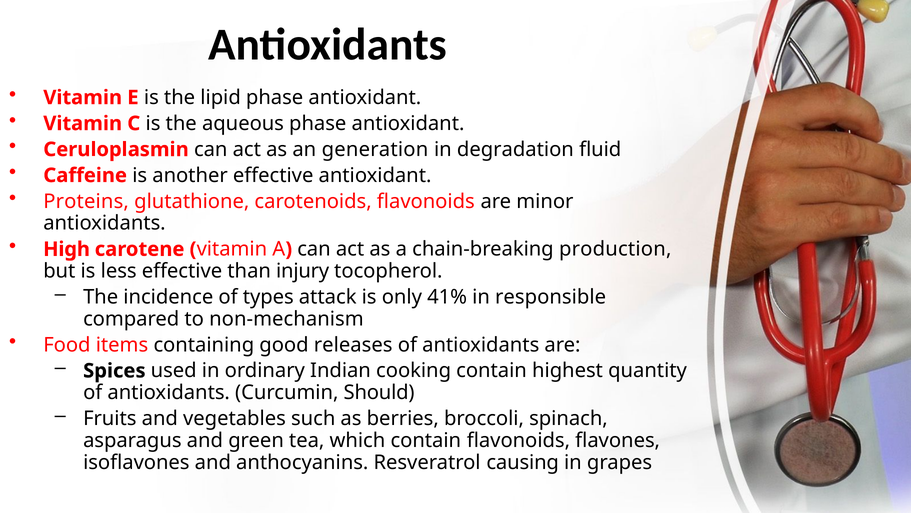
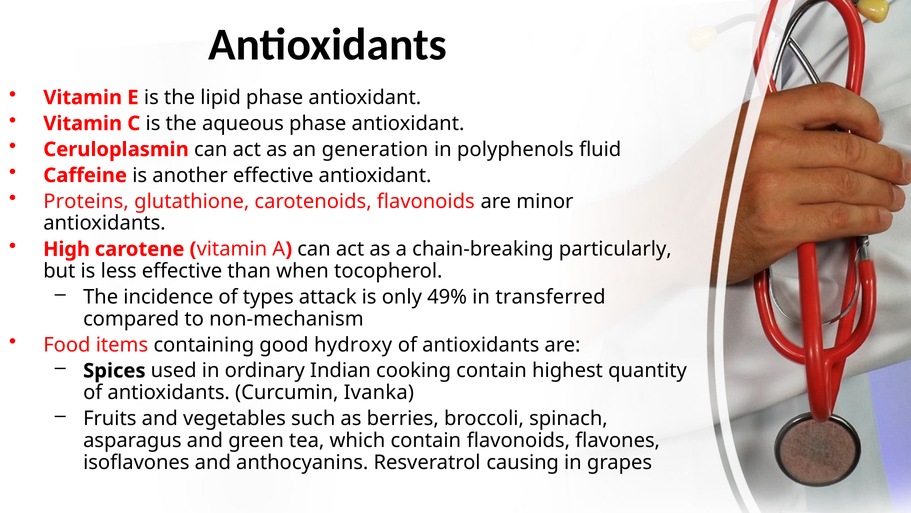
degradation: degradation -> polyphenols (515, 149)
production: production -> particularly (615, 249)
injury: injury -> when (302, 271)
41%: 41% -> 49% (447, 297)
responsible: responsible -> transferred (551, 297)
releases: releases -> hydroxy (353, 344)
Should: Should -> Ivanka (379, 392)
